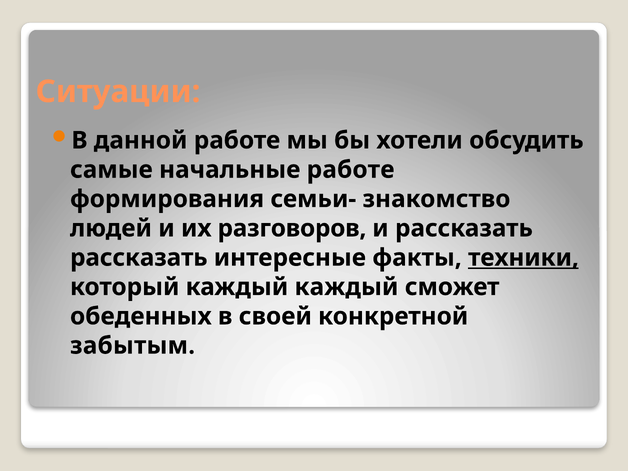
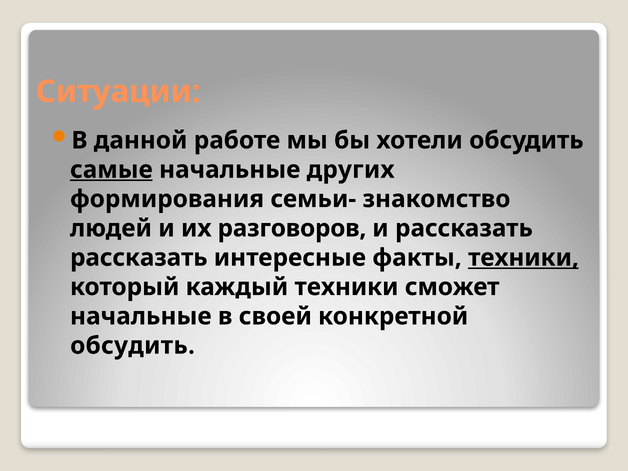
самые underline: none -> present (111, 170)
начальные работе: работе -> других (351, 170)
каждый каждый: каждый -> техники (347, 287)
обеденных: обеденных -> начальные (141, 316)
забытым: забытым -> обсудить (133, 346)
